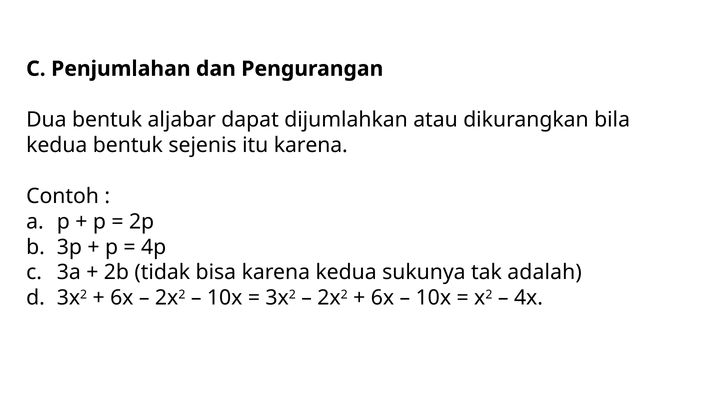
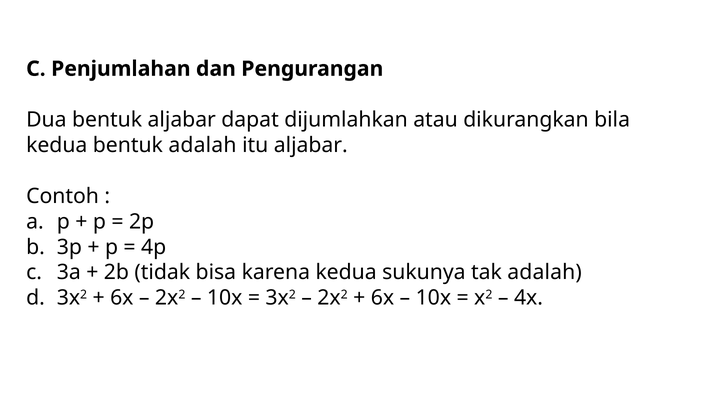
bentuk sejenis: sejenis -> adalah (202, 145)
itu karena: karena -> aljabar (311, 145)
